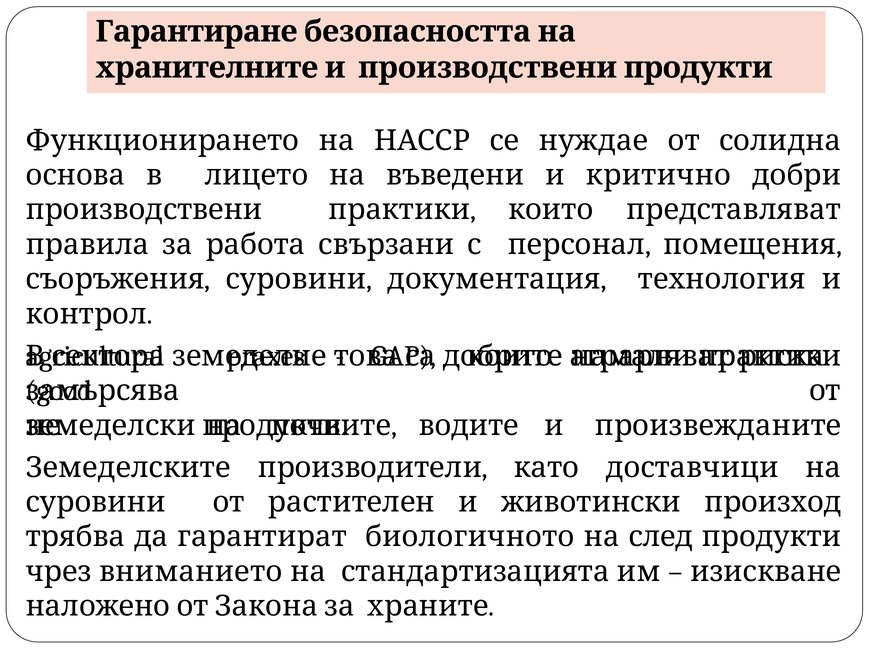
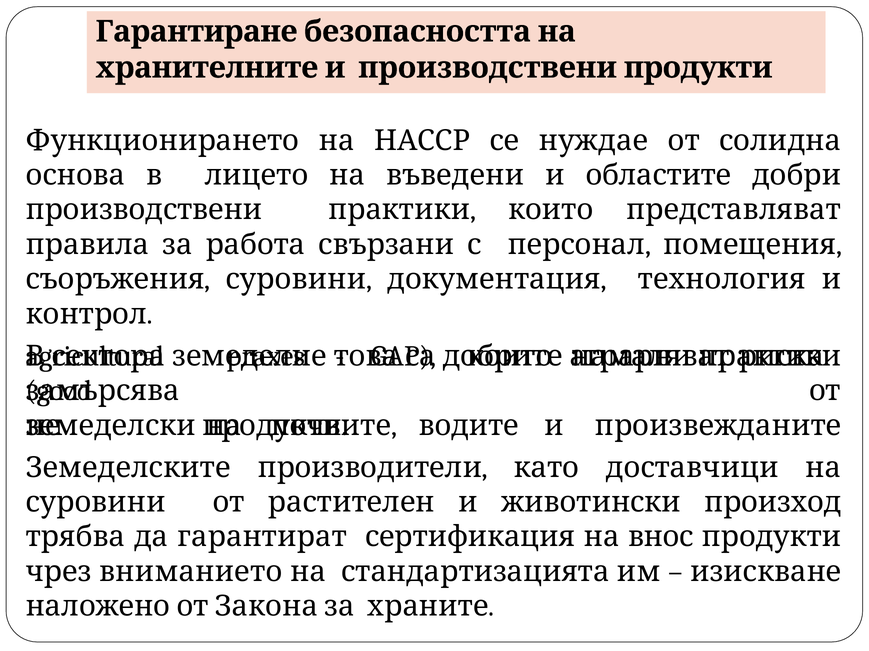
критично: критично -> областите (659, 175)
биологичното: биологичното -> сертификация (470, 538)
след: след -> внос (661, 538)
